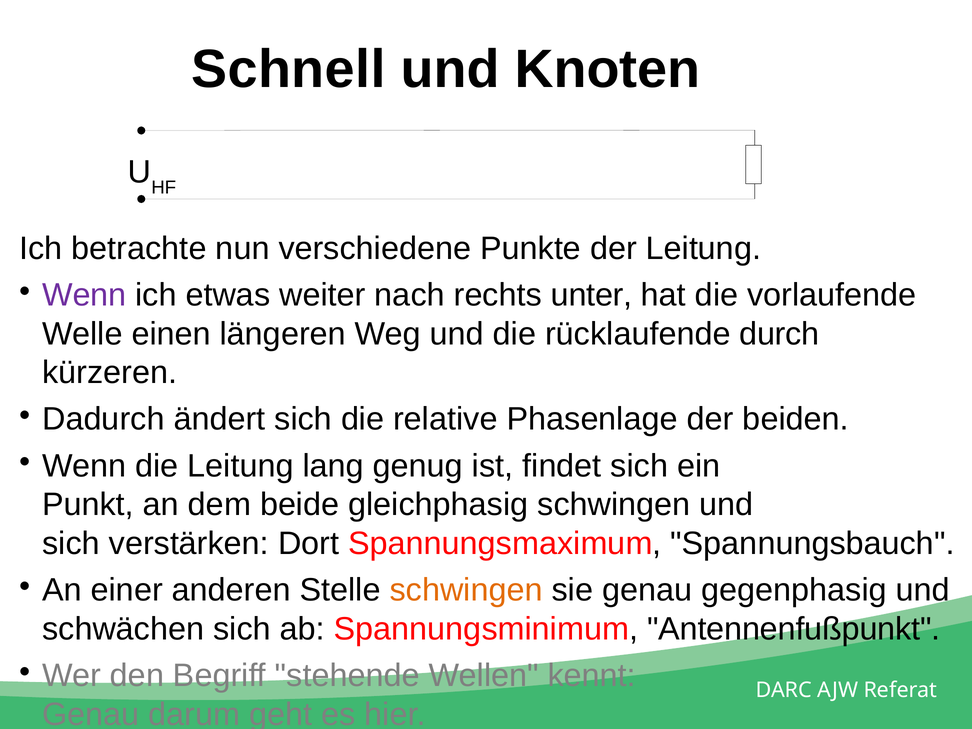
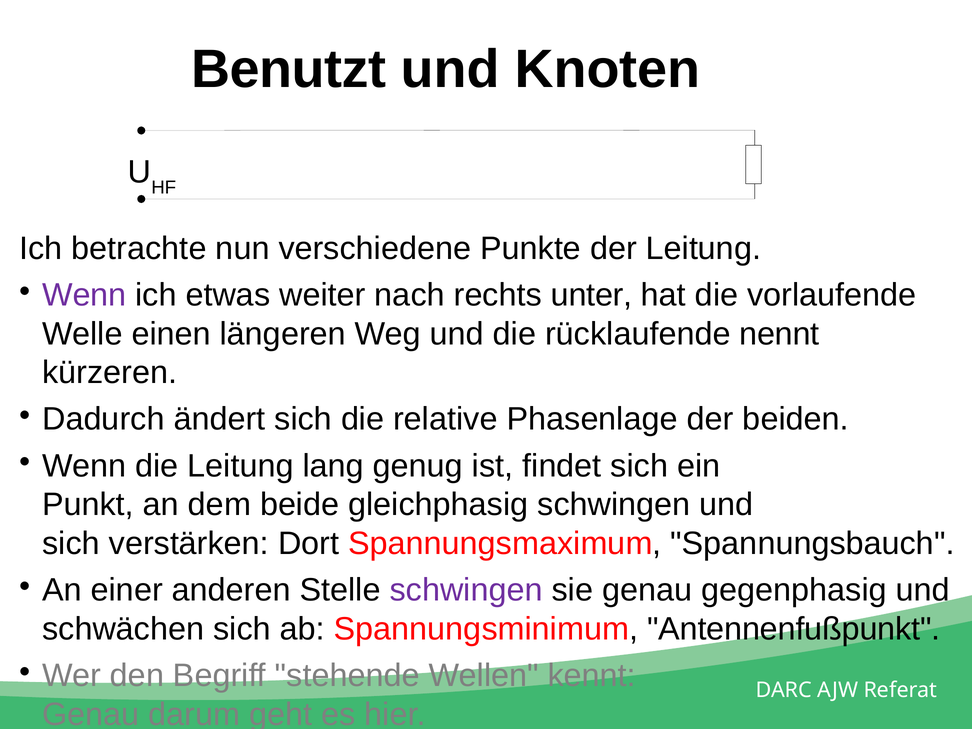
Schnell: Schnell -> Benutzt (289, 70)
durch: durch -> nennt (779, 334)
schwingen colour: orange -> purple (466, 590)
